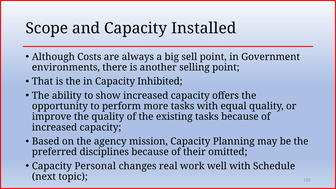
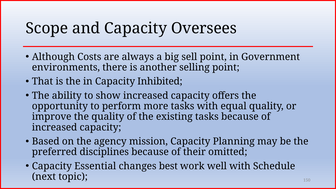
Installed: Installed -> Oversees (204, 28)
Personal: Personal -> Essential (95, 166)
real: real -> best (168, 166)
